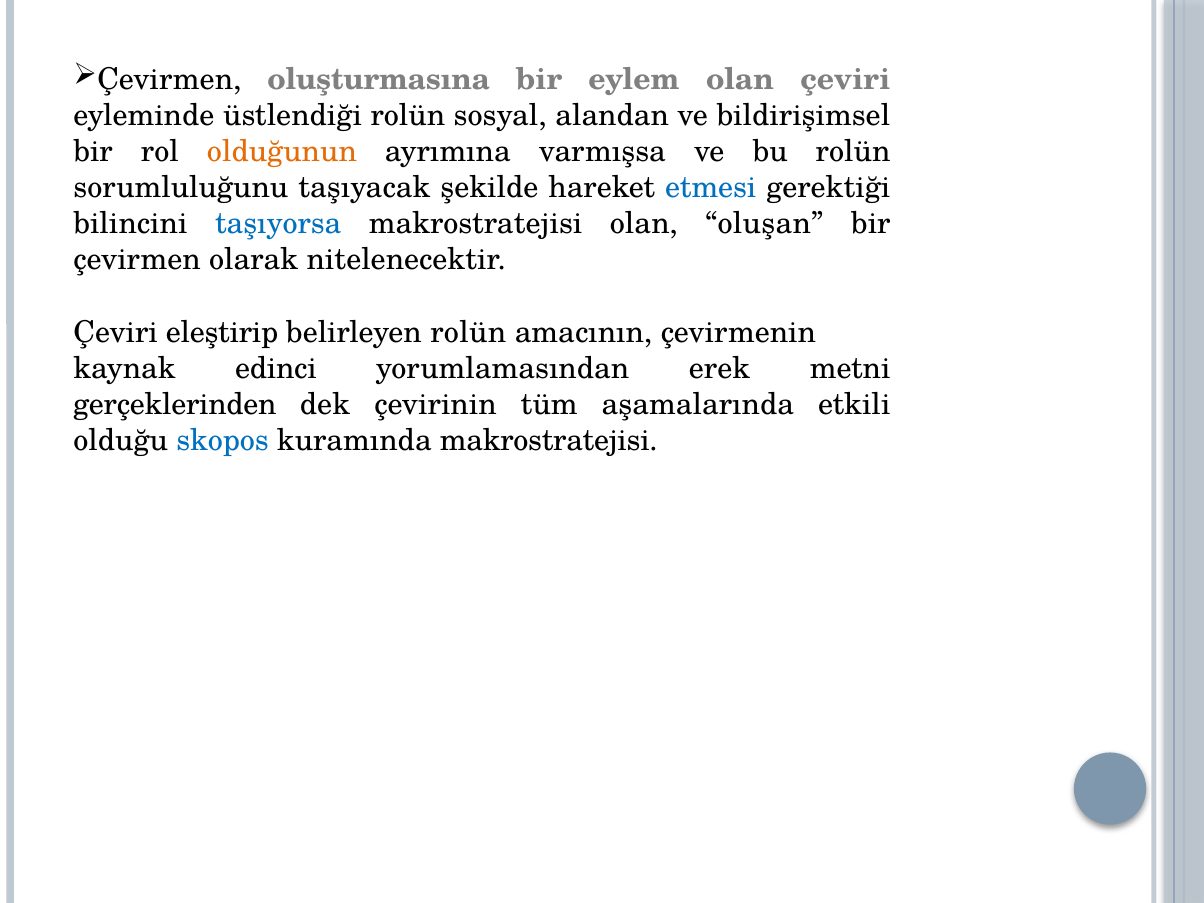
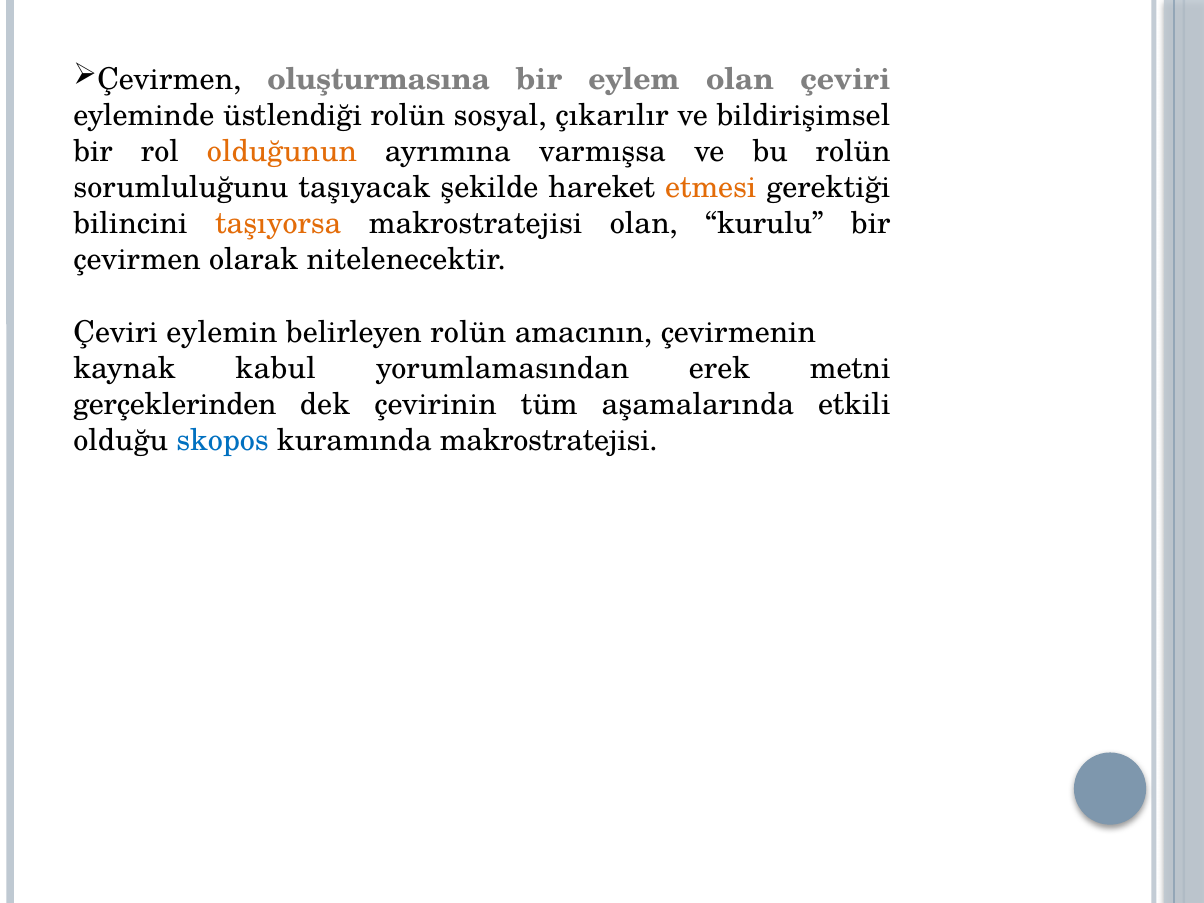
alandan: alandan -> çıkarılır (612, 115)
etmesi colour: blue -> orange (711, 188)
taşıyorsa colour: blue -> orange (278, 224)
oluşan: oluşan -> kurulu (765, 224)
eleştirip: eleştirip -> eylemin (222, 332)
edinci: edinci -> kabul (276, 368)
